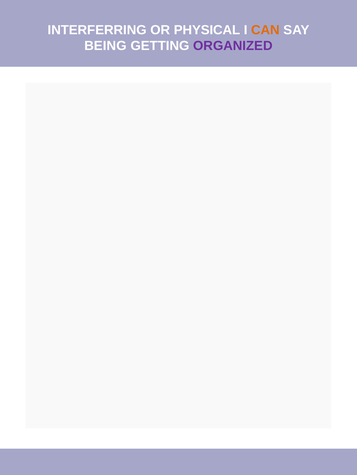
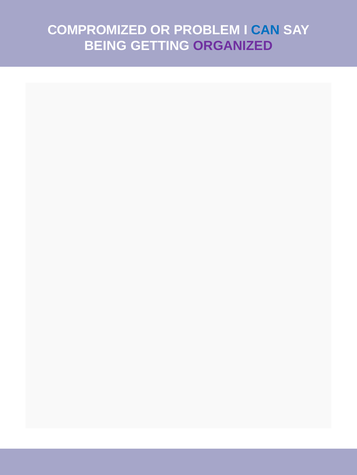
INTERFERRING: INTERFERRING -> COMPROMIZED (97, 30)
PHYSICAL: PHYSICAL -> PROBLEM (207, 30)
CAN colour: orange -> blue (265, 30)
